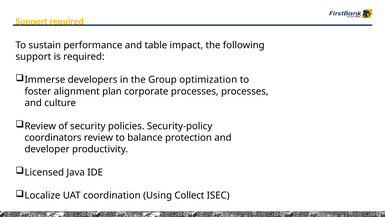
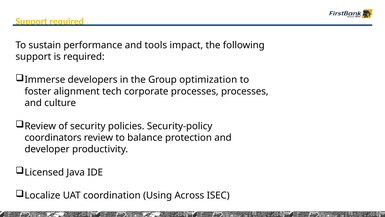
table: table -> tools (156, 45)
plan: plan -> tech (112, 91)
Collect: Collect -> Across (189, 195)
